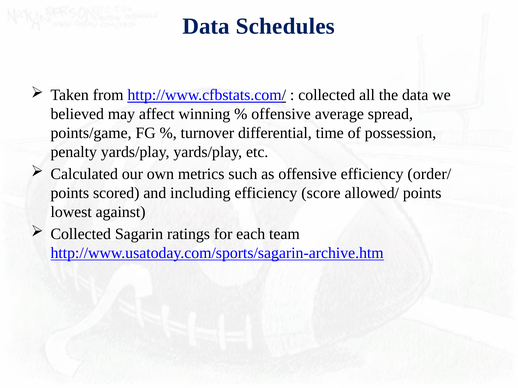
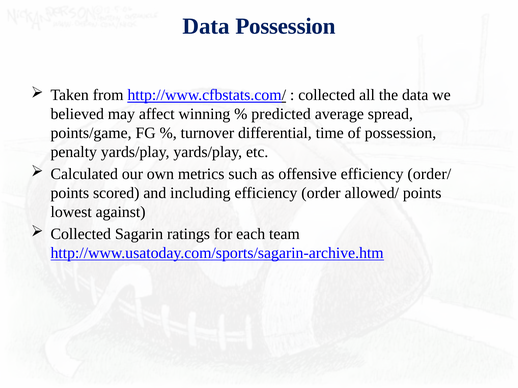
Data Schedules: Schedules -> Possession (286, 26)
offensive: offensive -> predicted (281, 114)
score: score -> order (321, 193)
